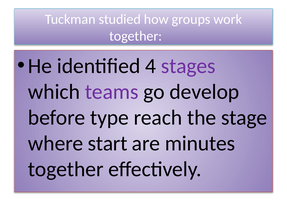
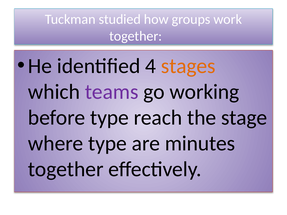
stages colour: purple -> orange (188, 66)
develop: develop -> working (204, 92)
where start: start -> type (107, 144)
